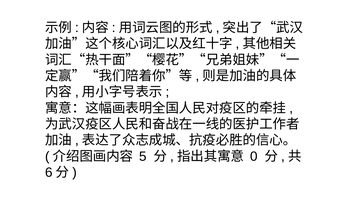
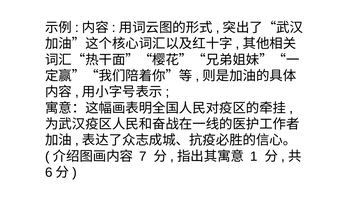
5: 5 -> 7 (143, 156)
0: 0 -> 1 (254, 156)
